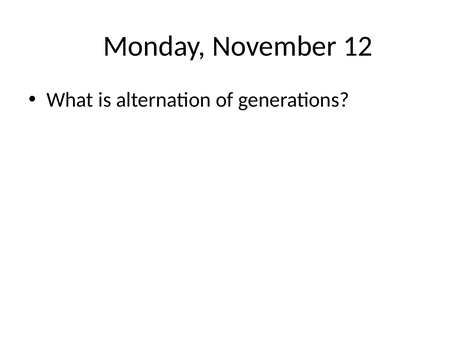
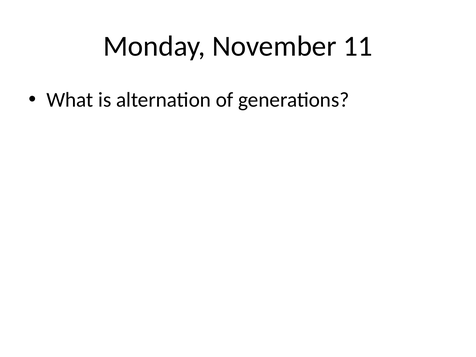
12: 12 -> 11 (358, 46)
